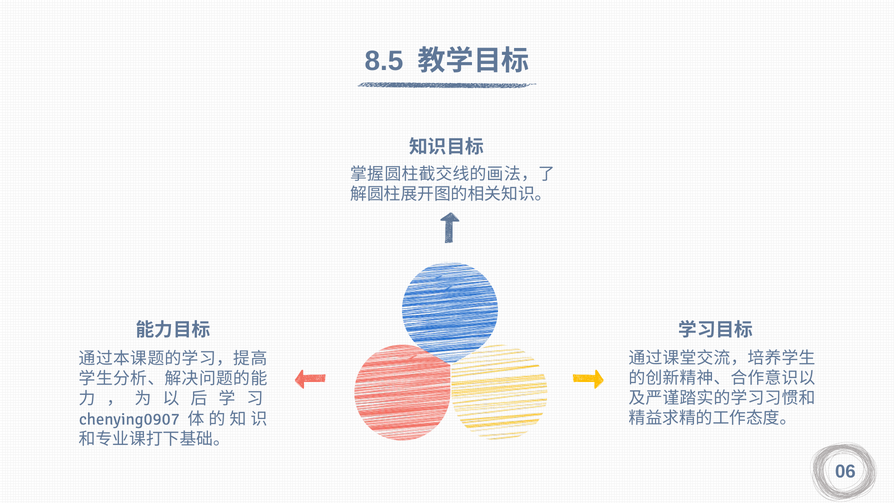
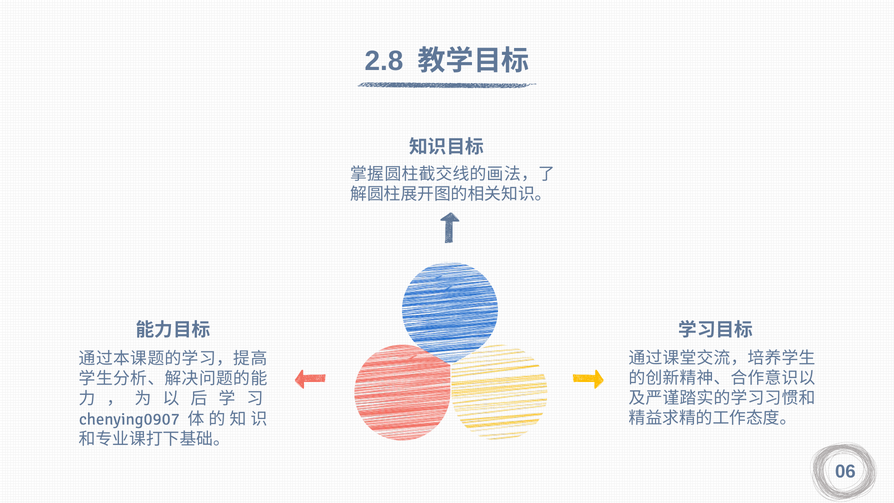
8.5: 8.5 -> 2.8 (384, 61)
